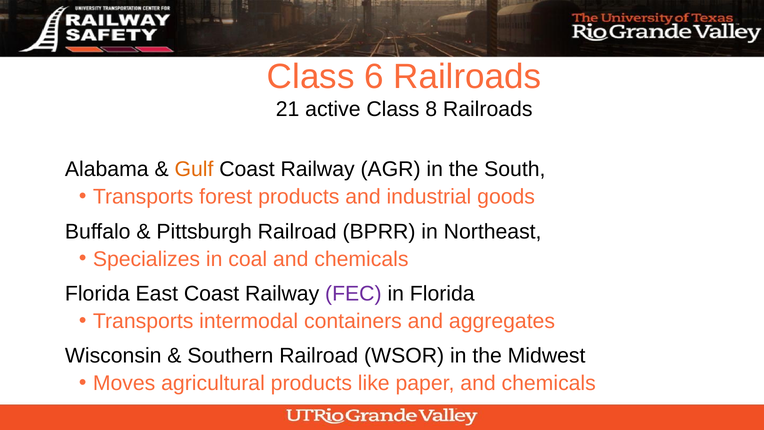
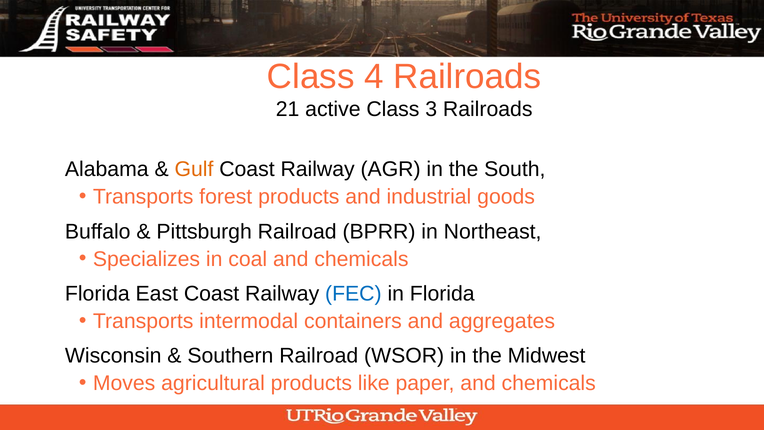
6: 6 -> 4 (374, 77)
8: 8 -> 3 (431, 109)
FEC colour: purple -> blue (353, 294)
